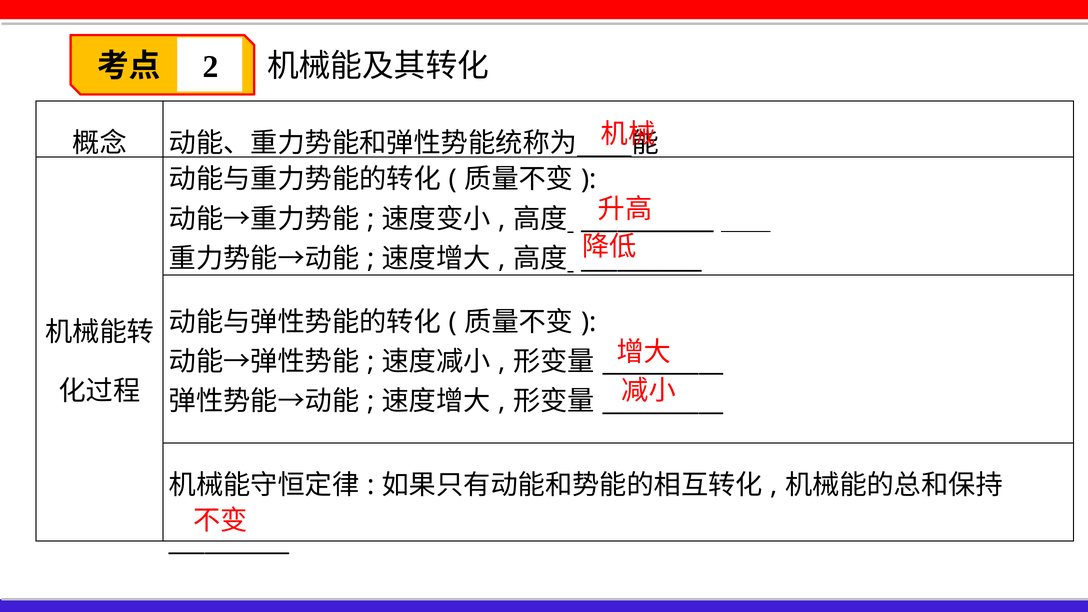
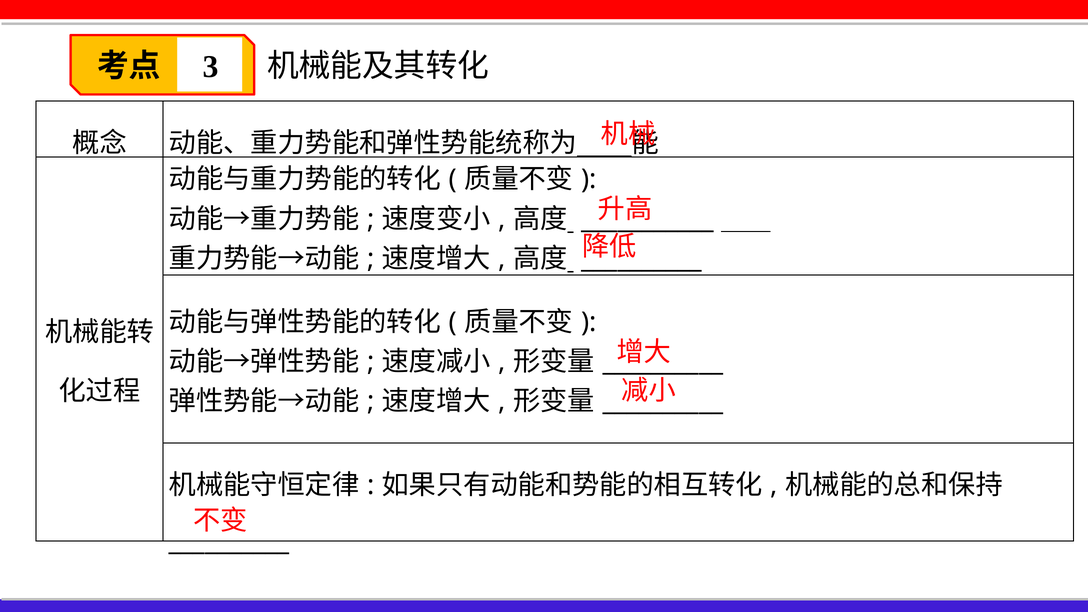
2: 2 -> 3 (210, 67)
